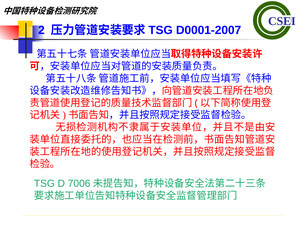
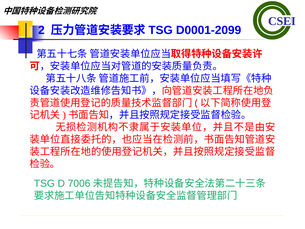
D0001-2007: D0001-2007 -> D0001-2099 (209, 30)
